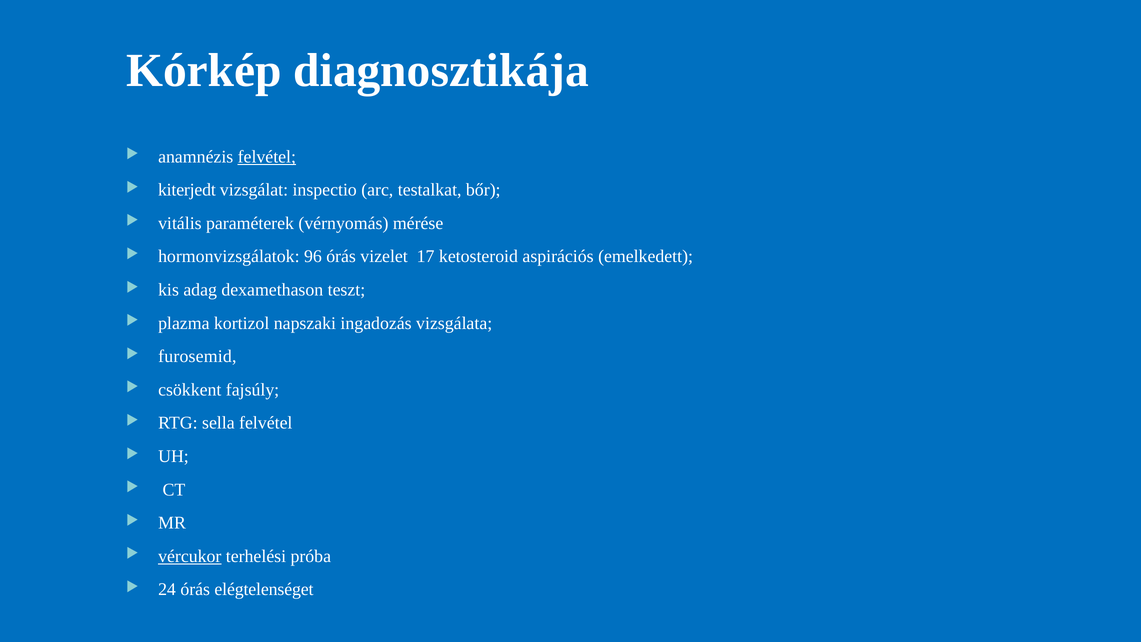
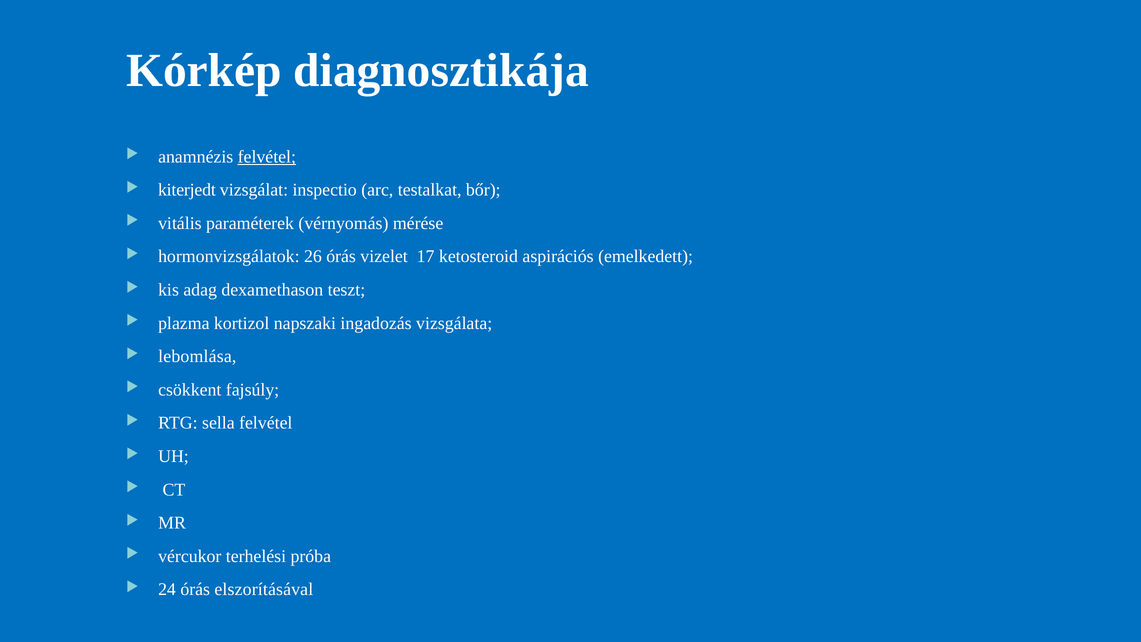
96: 96 -> 26 (313, 257)
furosemid: furosemid -> lebomlása (197, 356)
vércukor underline: present -> none (190, 556)
elégtelenséget: elégtelenséget -> elszorításával (264, 589)
